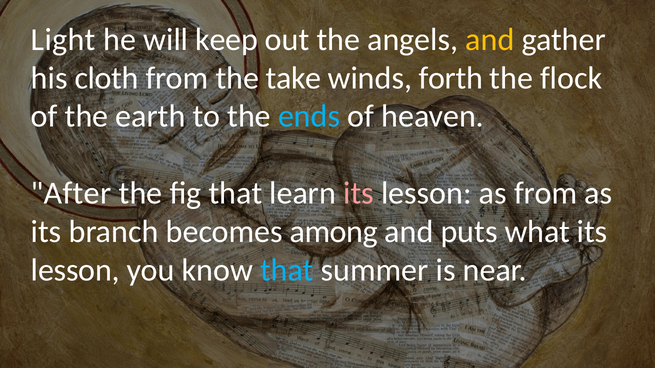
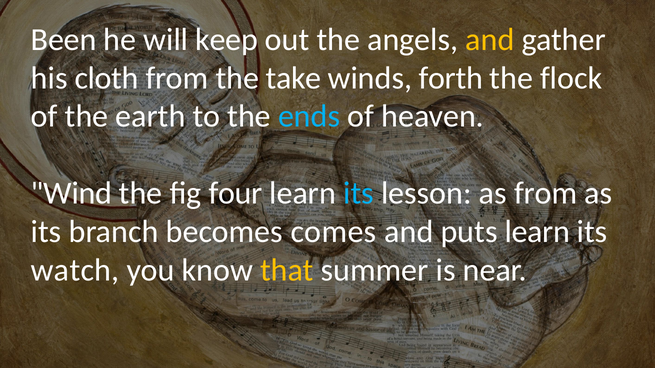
Light: Light -> Been (64, 40)
After: After -> Wind (71, 193)
fig that: that -> four (236, 193)
its colour: pink -> light blue (359, 193)
among: among -> comes (333, 232)
puts what: what -> learn (537, 232)
lesson: lesson -> watch (75, 270)
that colour: light blue -> yellow (287, 270)
